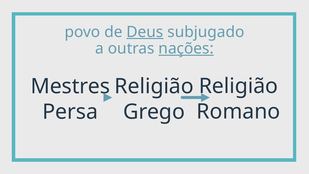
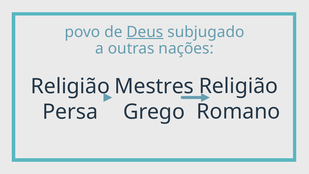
nações underline: present -> none (186, 49)
Mestres: Mestres -> Religião (70, 86)
Religião: Religião -> Mestres (154, 86)
